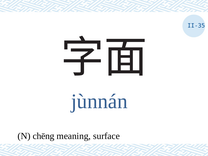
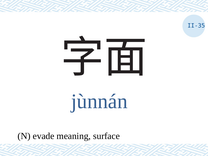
chēng: chēng -> evade (44, 136)
